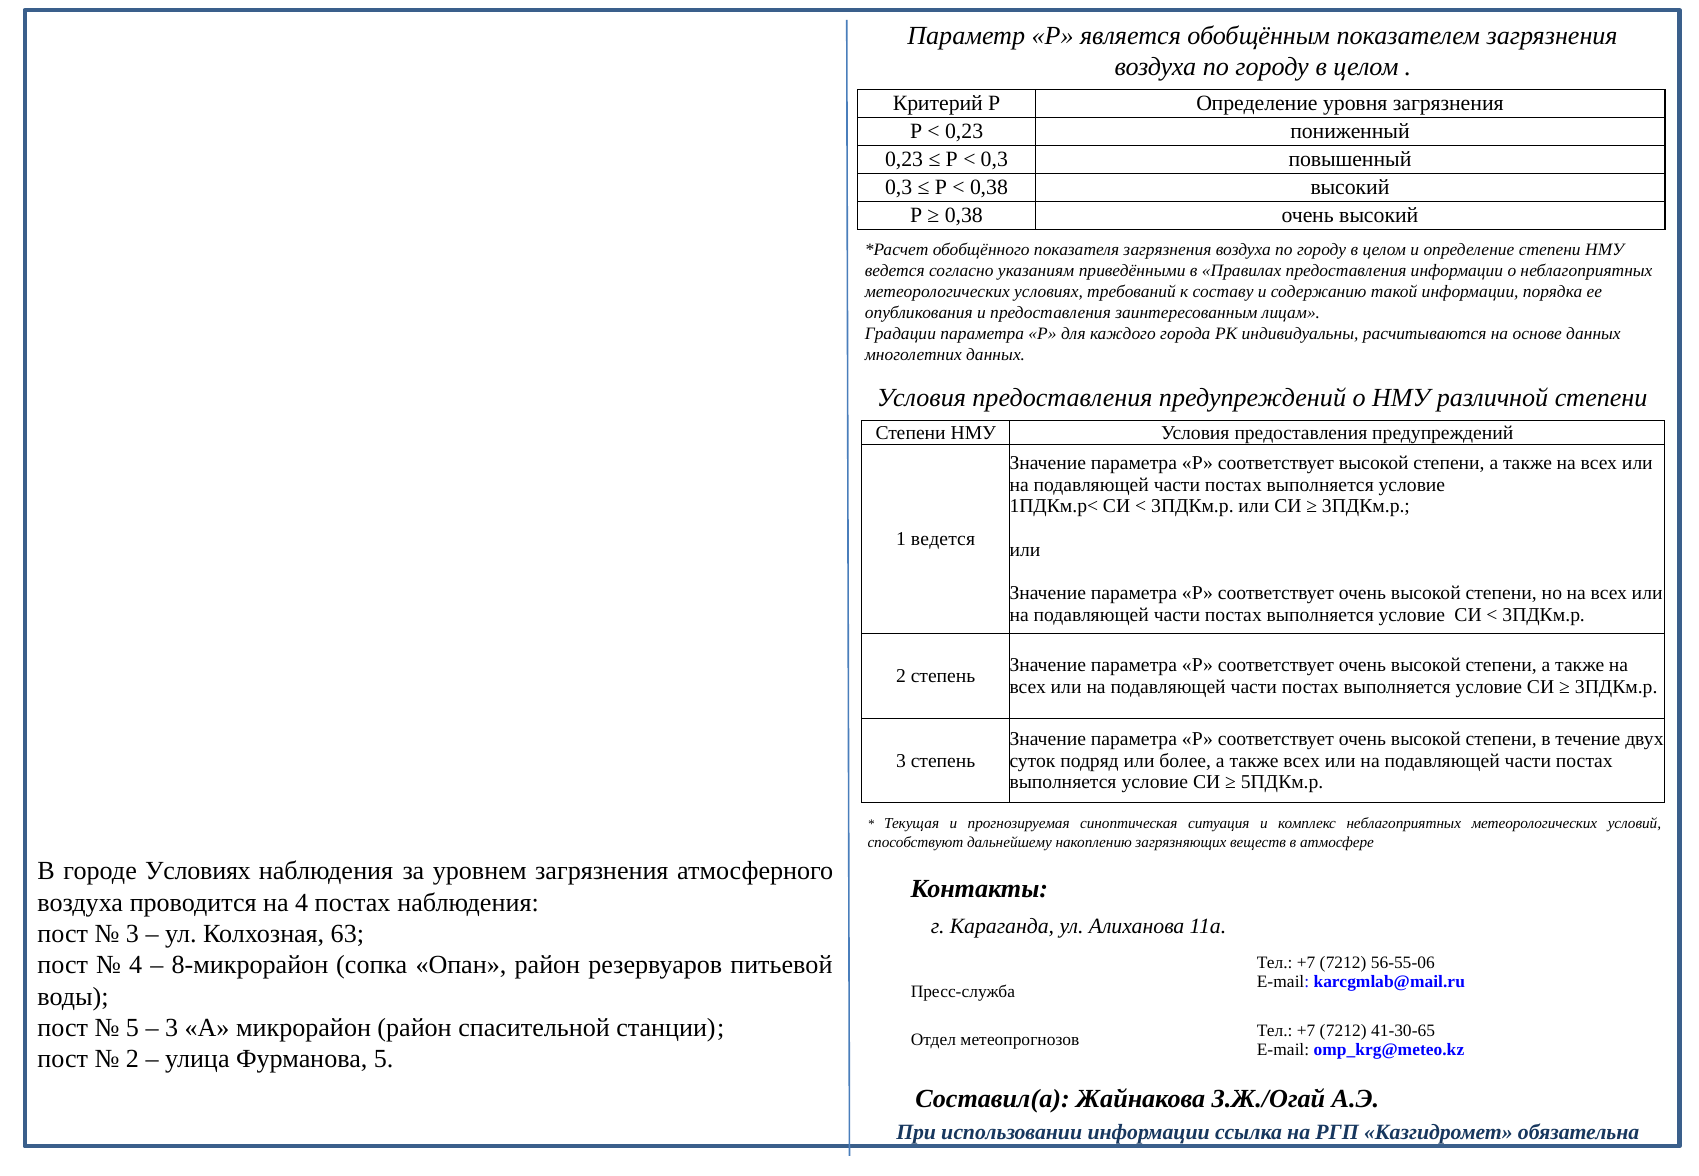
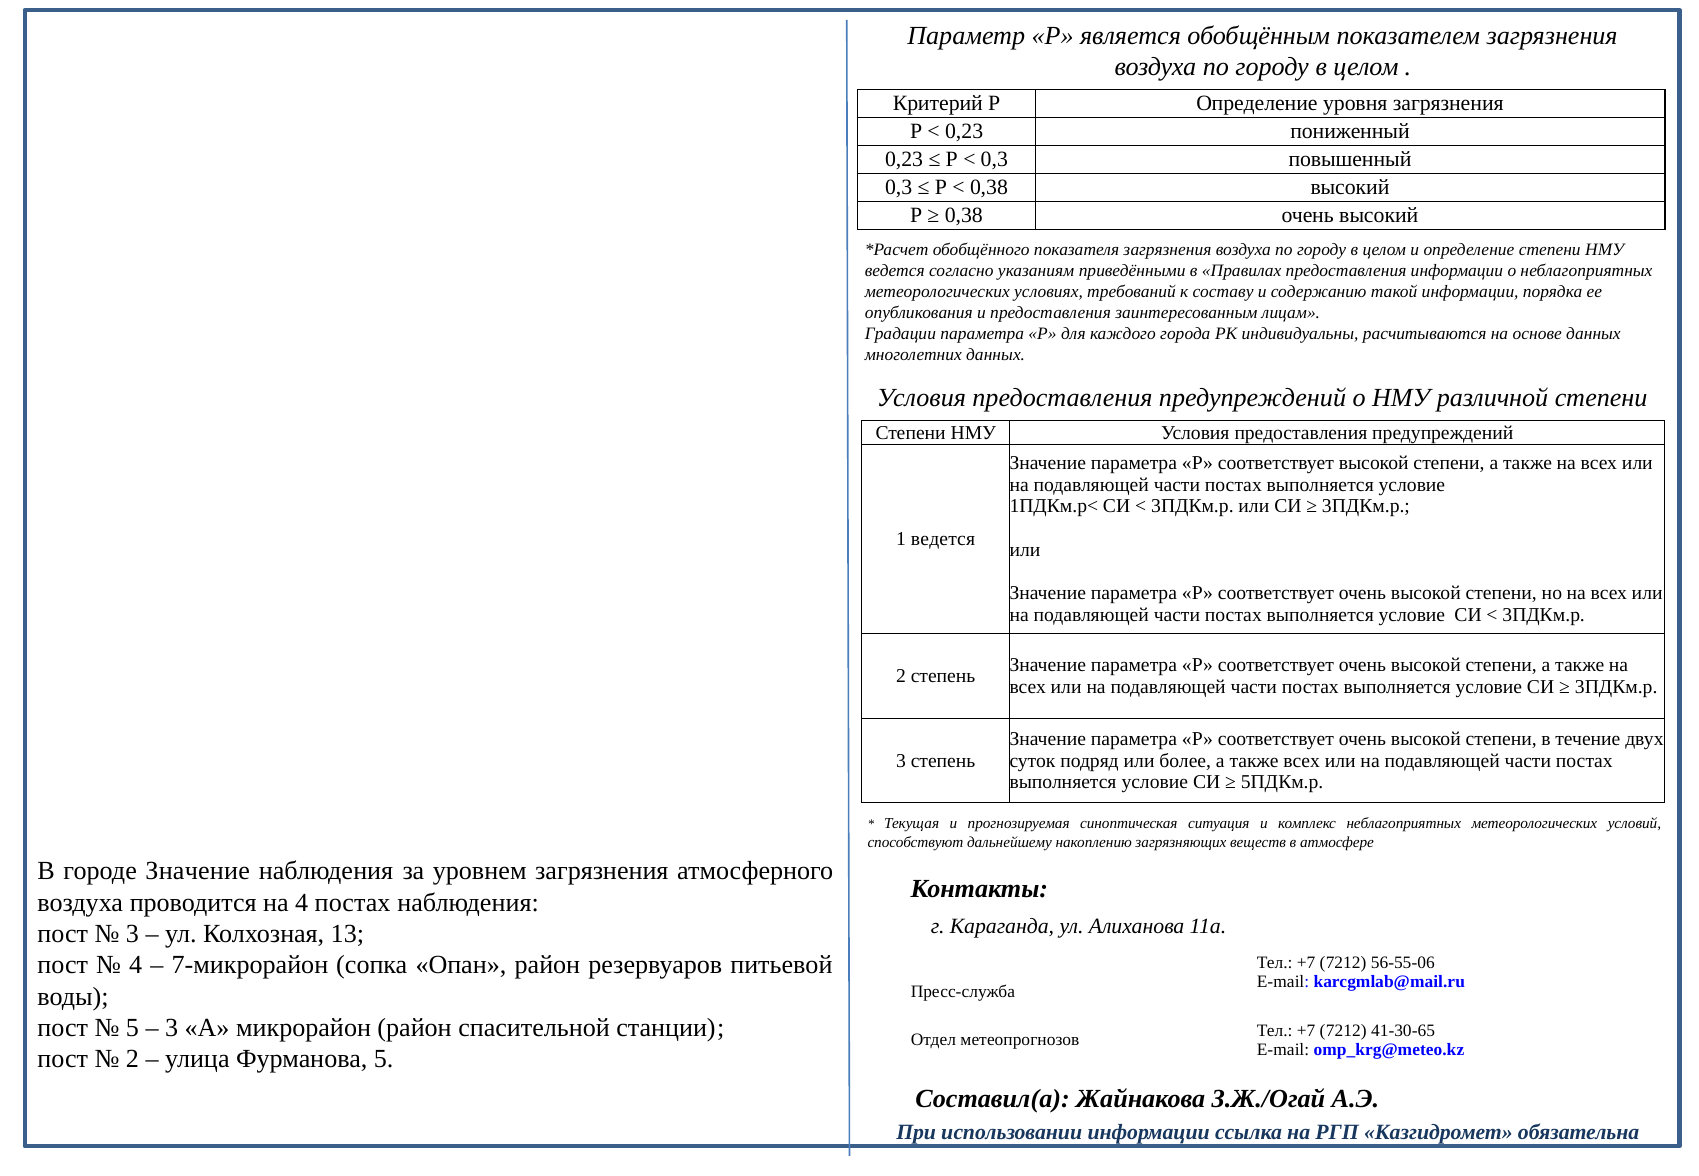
городе Условиях: Условиях -> Значение (198, 871)
63: 63 -> 13 (347, 934)
8-микрорайон: 8-микрорайон -> 7-микрорайон (250, 965)
